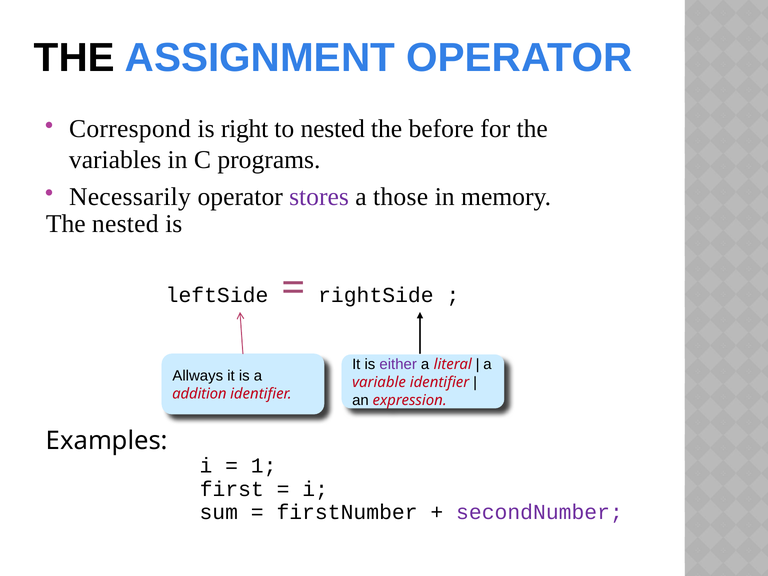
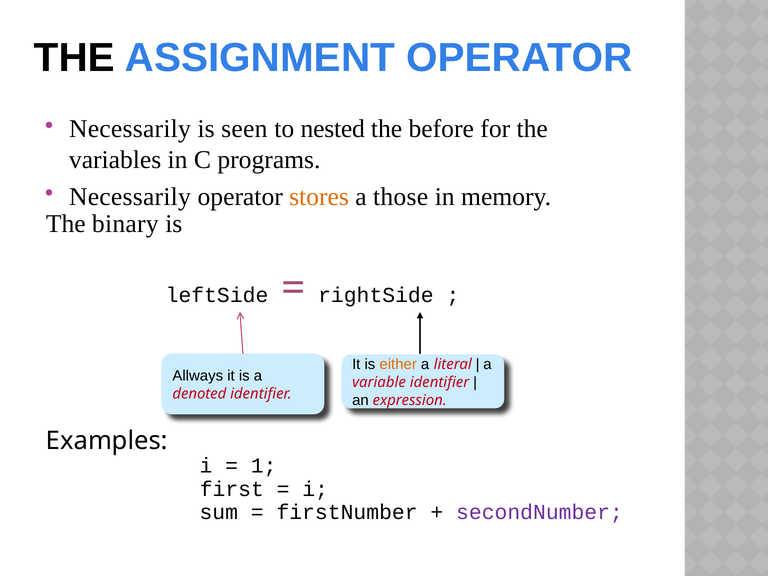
Correspond: Correspond -> Necessarily (130, 129)
right: right -> seen (244, 129)
stores colour: purple -> orange (319, 197)
The nested: nested -> binary (125, 224)
either colour: purple -> orange (398, 364)
addition: addition -> denoted (199, 394)
